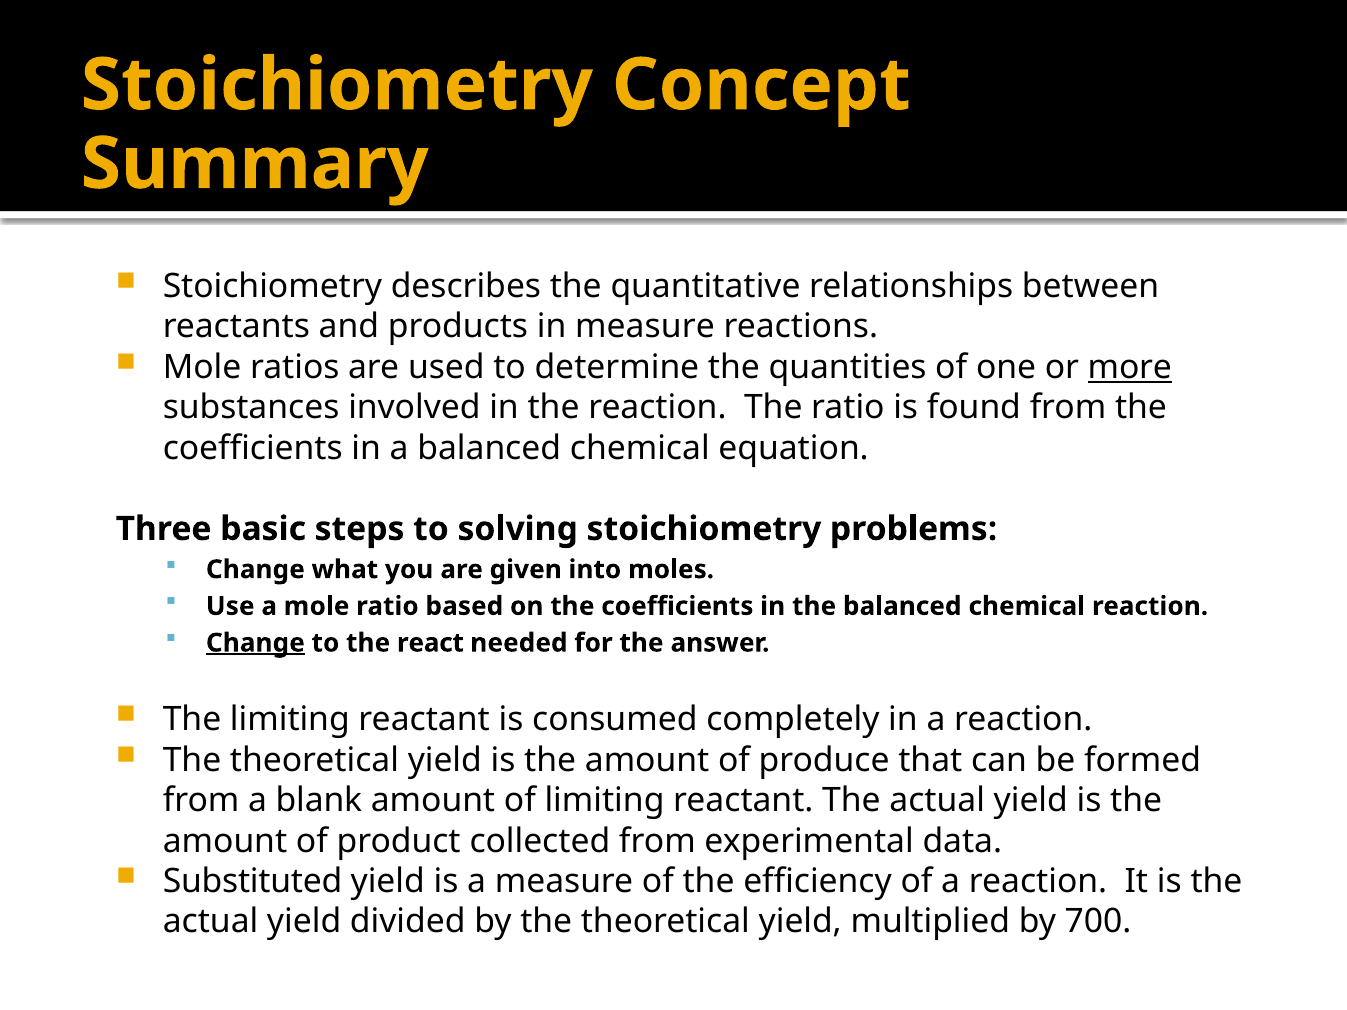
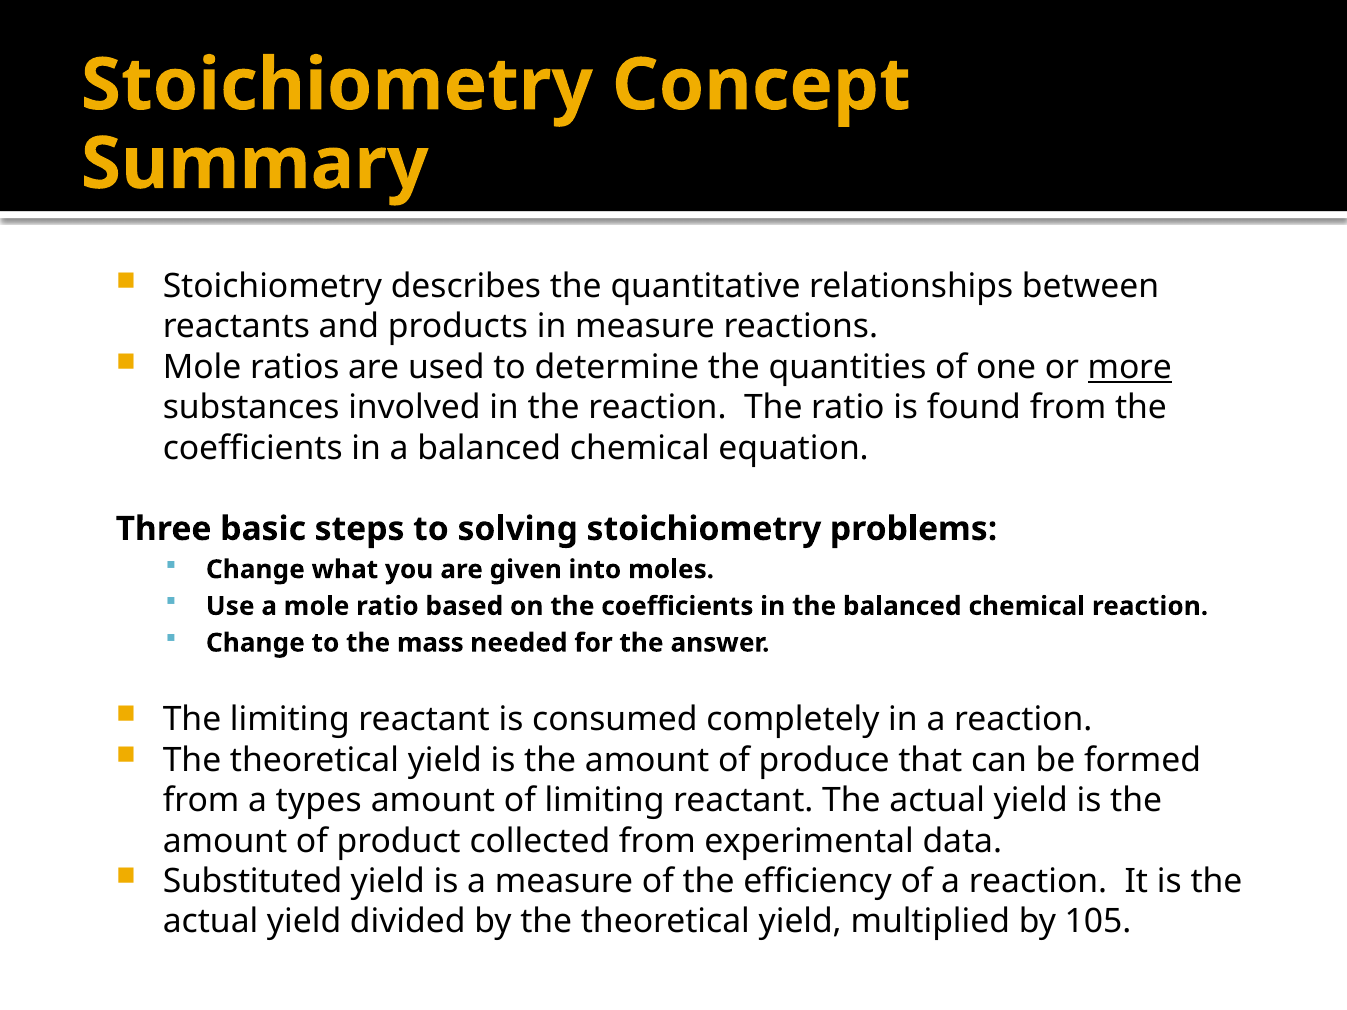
Change underline: present -> none (255, 643)
react: react -> mass (430, 643)
blank: blank -> types (319, 801)
700: 700 -> 105 (1098, 922)
